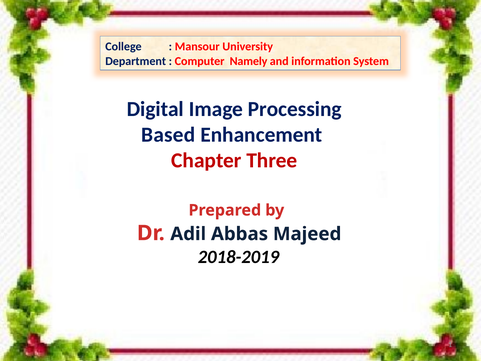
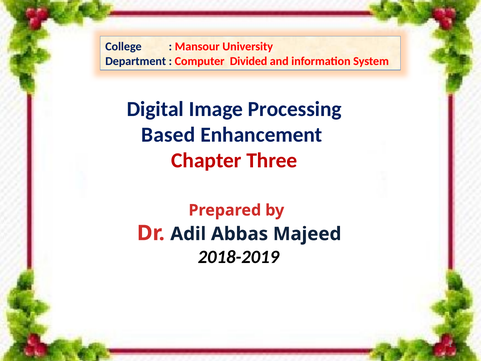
Namely: Namely -> Divided (249, 61)
